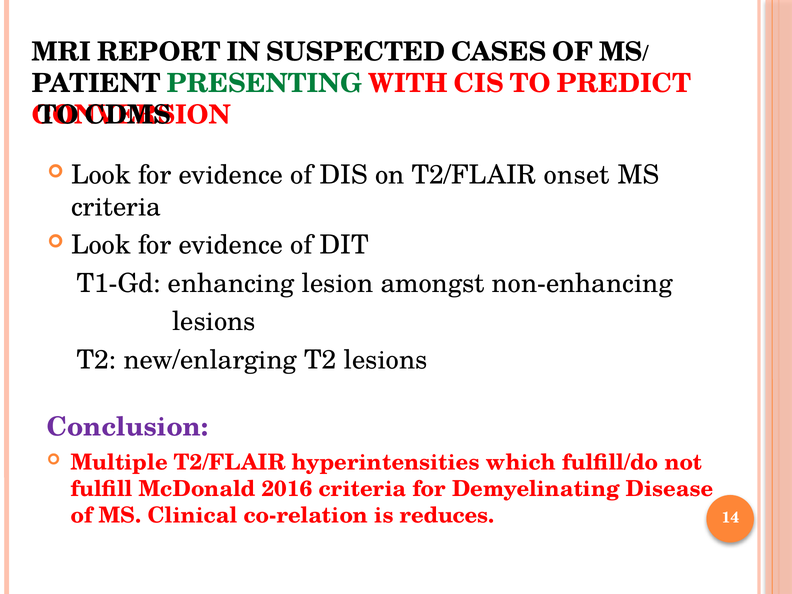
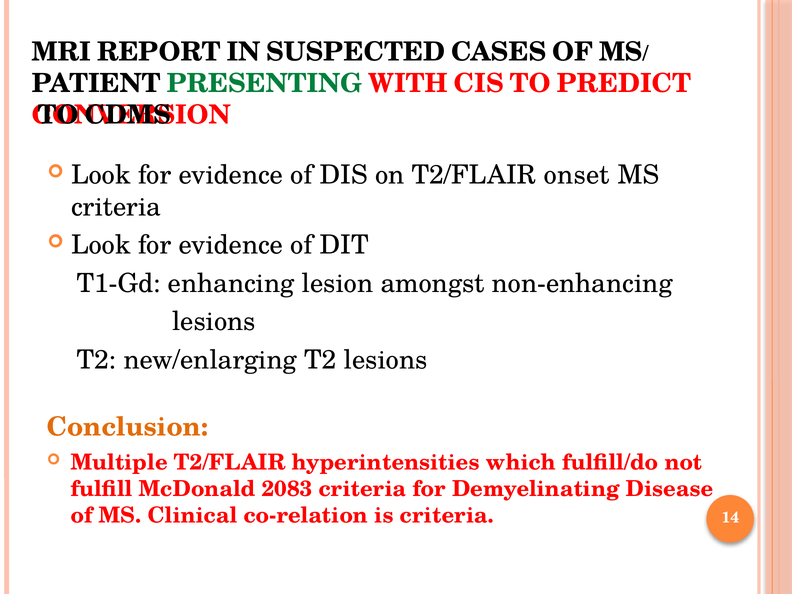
Conclusion colour: purple -> orange (127, 427)
2016: 2016 -> 2083 (287, 489)
is reduces: reduces -> criteria (447, 515)
